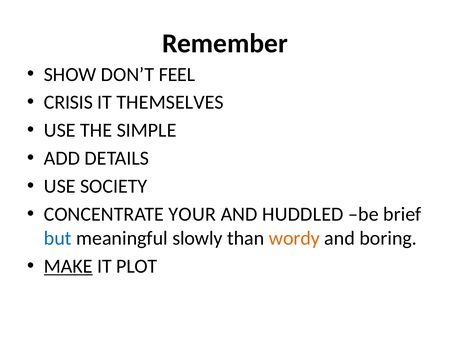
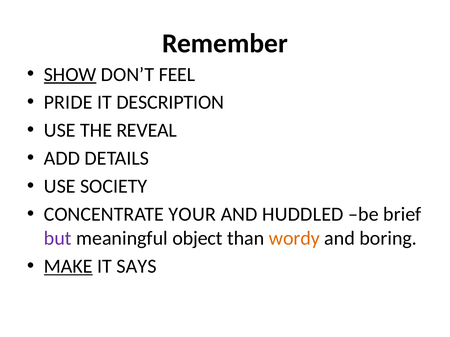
SHOW underline: none -> present (70, 75)
CRISIS: CRISIS -> PRIDE (68, 103)
THEMSELVES: THEMSELVES -> DESCRIPTION (170, 103)
SIMPLE: SIMPLE -> REVEAL (147, 131)
but colour: blue -> purple (58, 239)
slowly: slowly -> object (197, 239)
PLOT: PLOT -> SAYS (137, 267)
